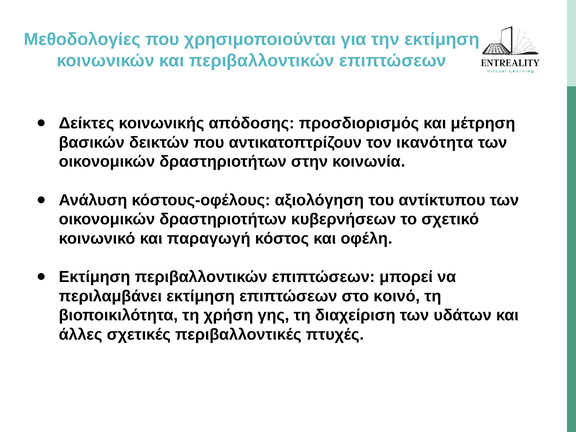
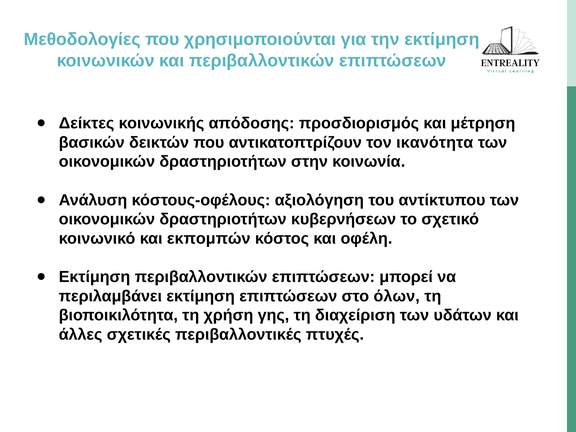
παραγωγή: παραγωγή -> εκπομπών (209, 238)
κοινό: κοινό -> όλων (397, 296)
